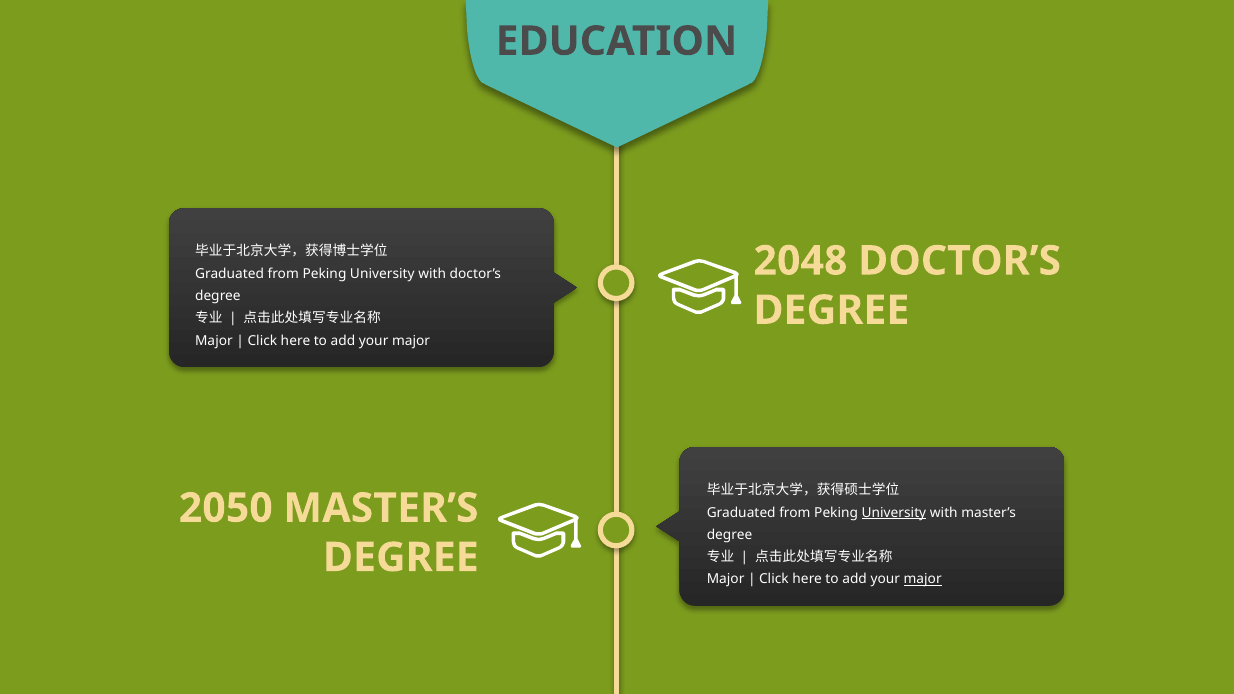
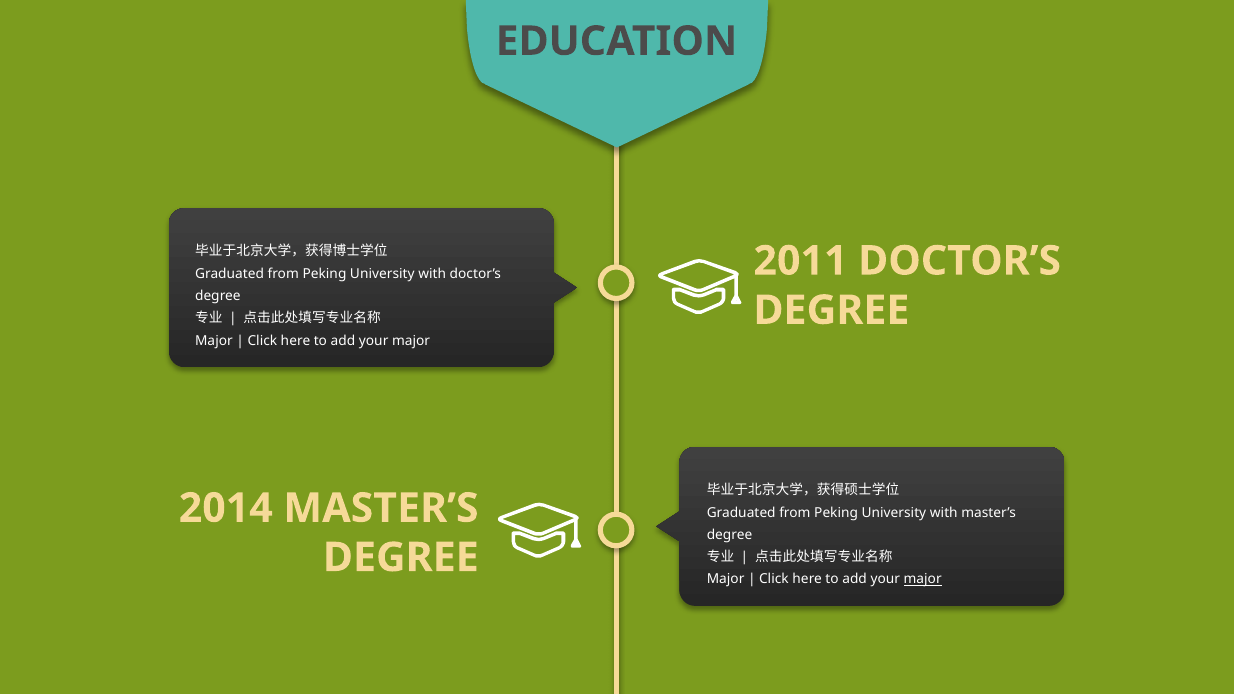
2048: 2048 -> 2011 (800, 261)
2050: 2050 -> 2014 (226, 508)
University underline: present -> none (894, 513)
